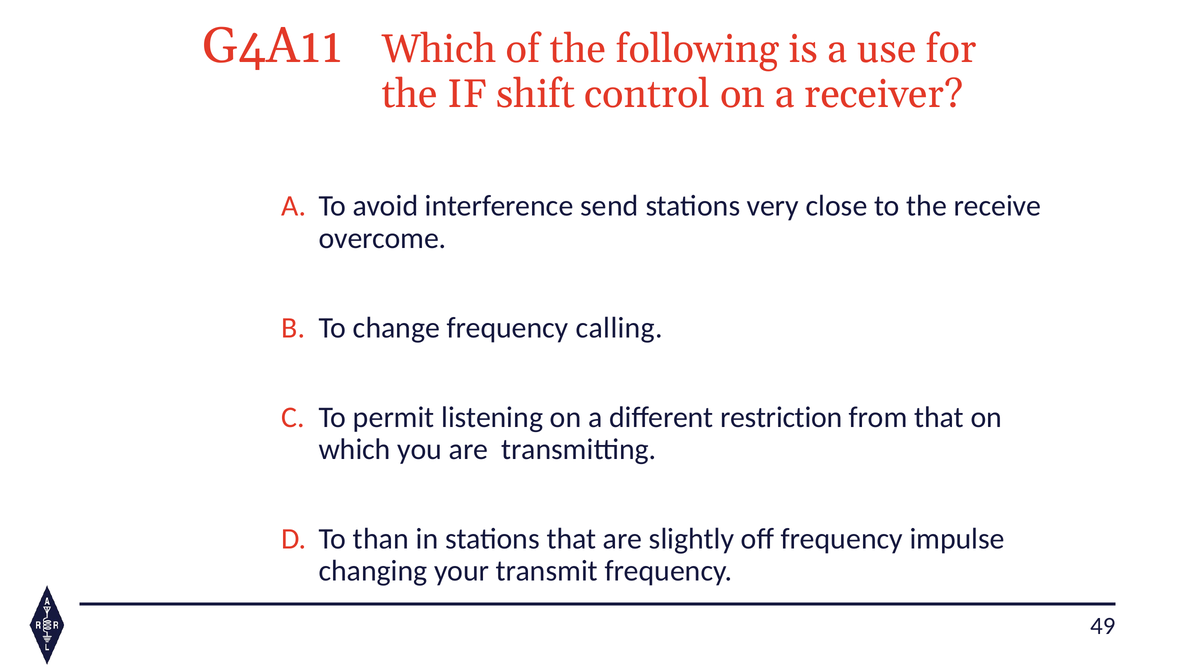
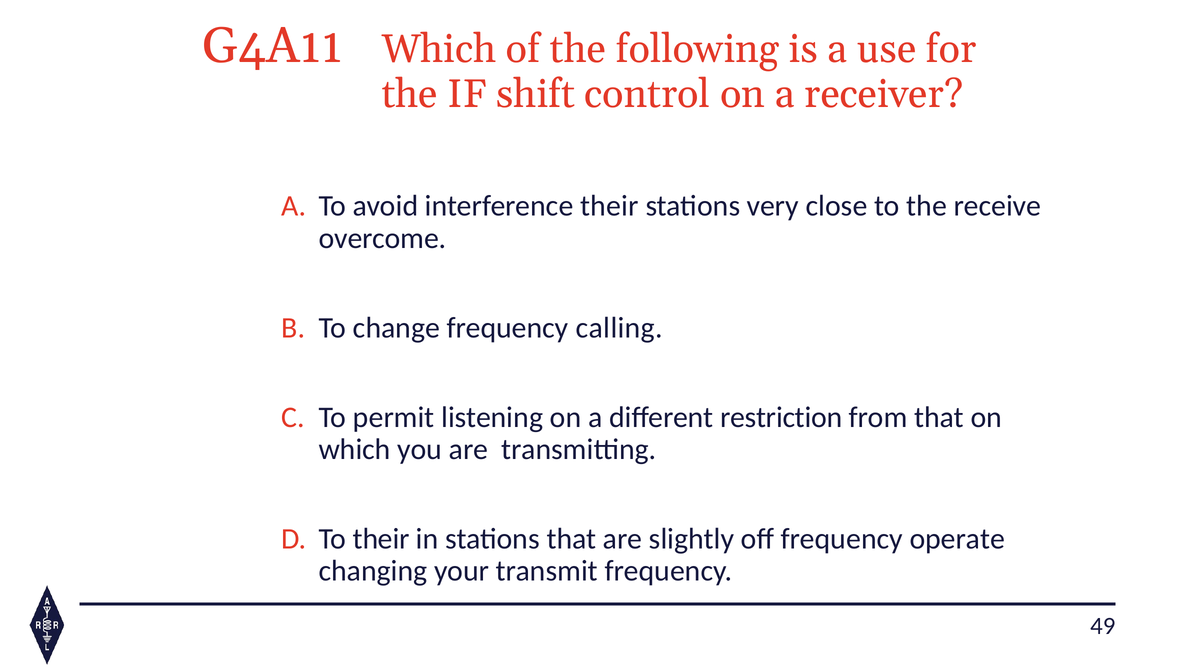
interference send: send -> their (609, 206)
To than: than -> their (381, 539)
impulse: impulse -> operate (957, 539)
